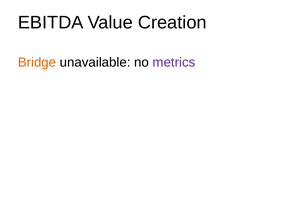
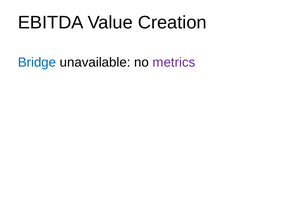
Bridge colour: orange -> blue (37, 62)
